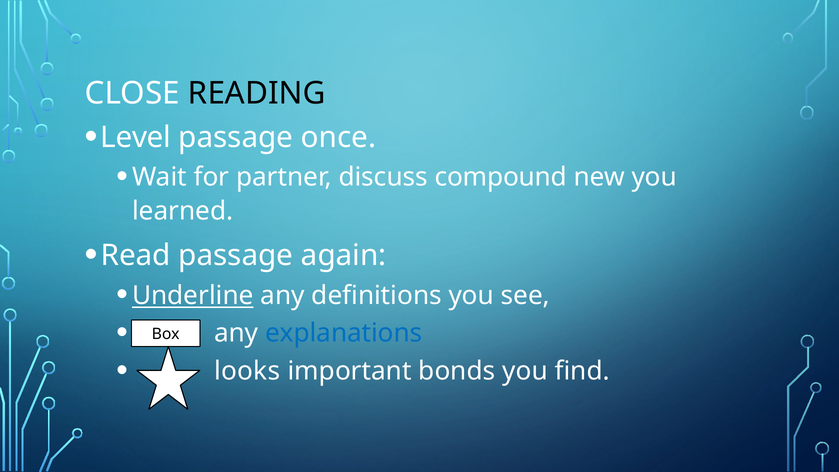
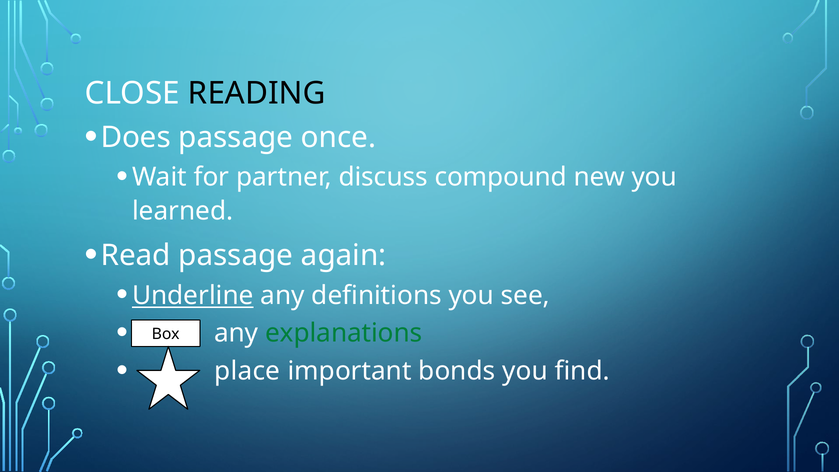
Level: Level -> Does (136, 137)
explanations colour: blue -> green (344, 333)
looks: looks -> place (247, 371)
